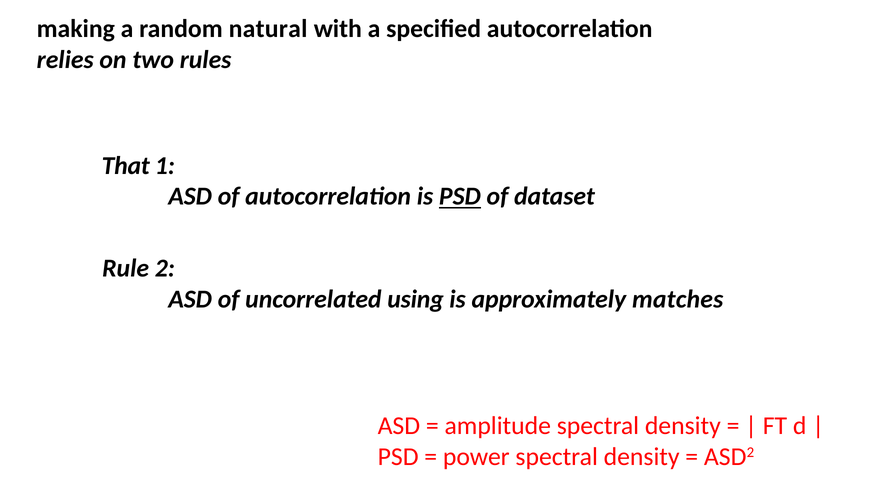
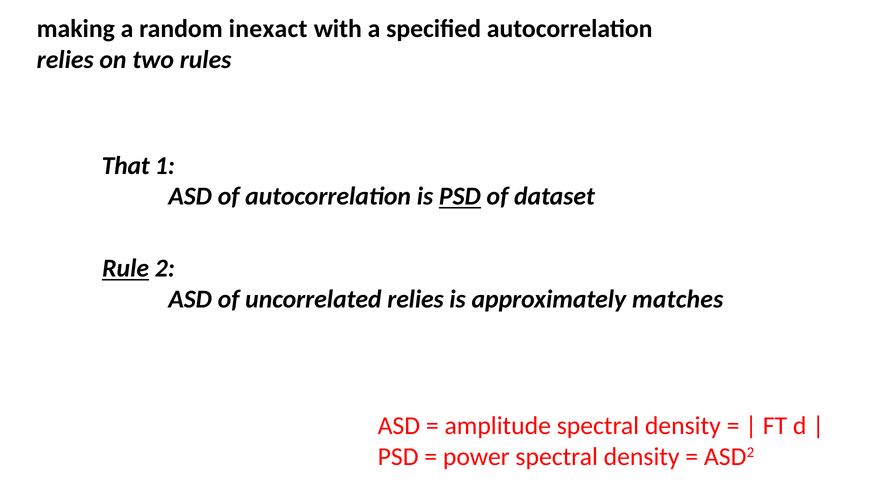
natural: natural -> inexact (268, 29)
Rule underline: none -> present (126, 269)
uncorrelated using: using -> relies (416, 299)
